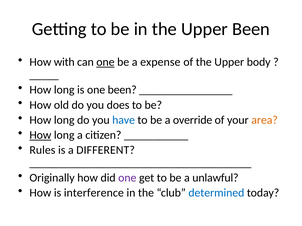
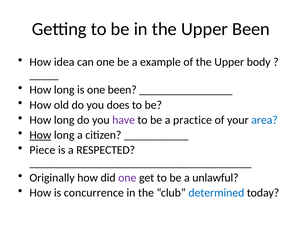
with: with -> idea (64, 62)
one underline: present -> none (105, 62)
expense: expense -> example (160, 62)
have colour: blue -> purple (124, 120)
override: override -> practice (192, 120)
area colour: orange -> blue (265, 120)
Rules: Rules -> Piece (42, 150)
DIFFERENT: DIFFERENT -> RESPECTED (106, 150)
interference: interference -> concurrence (94, 193)
